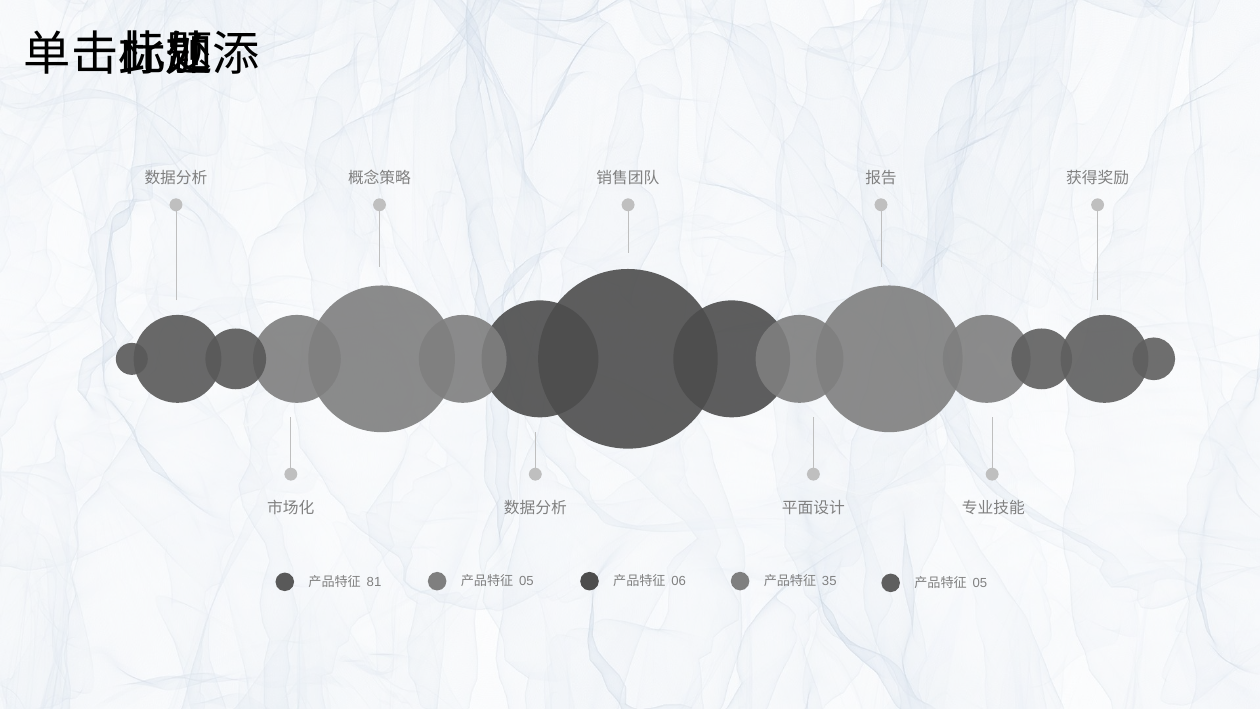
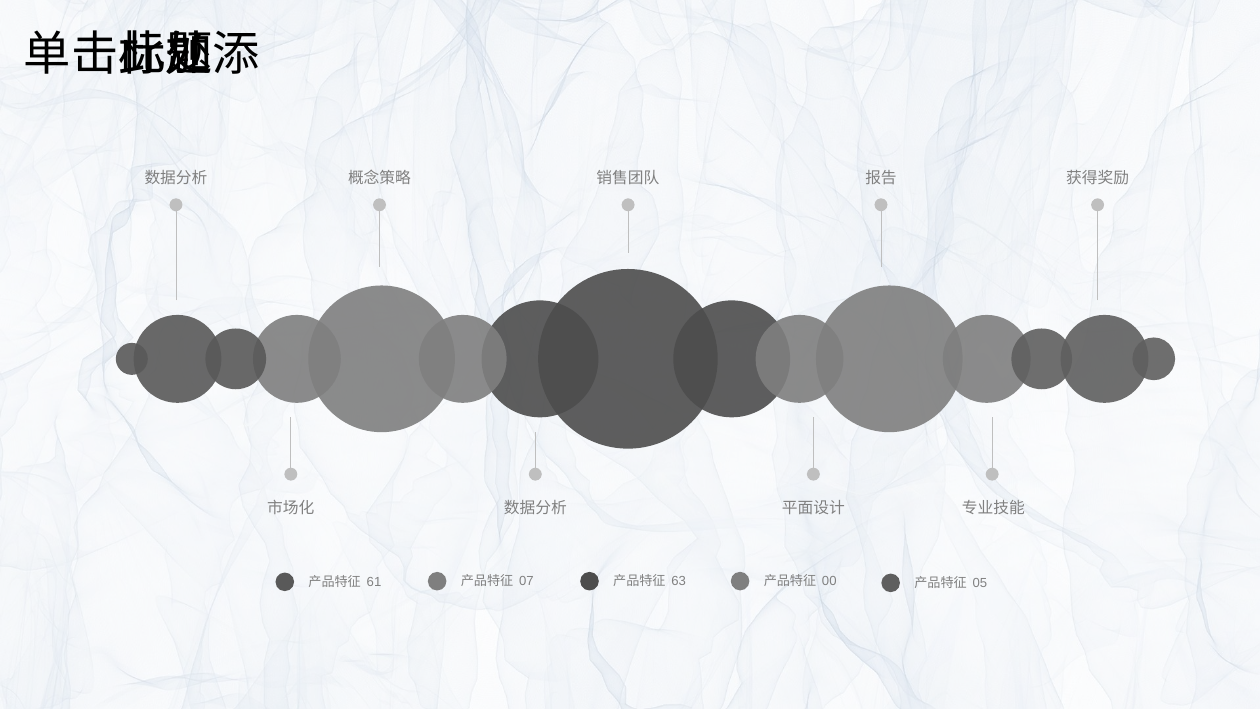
06: 06 -> 63 (679, 581)
81: 81 -> 61 (374, 582)
05: 05 -> 07 (526, 581)
35: 35 -> 00 (829, 581)
